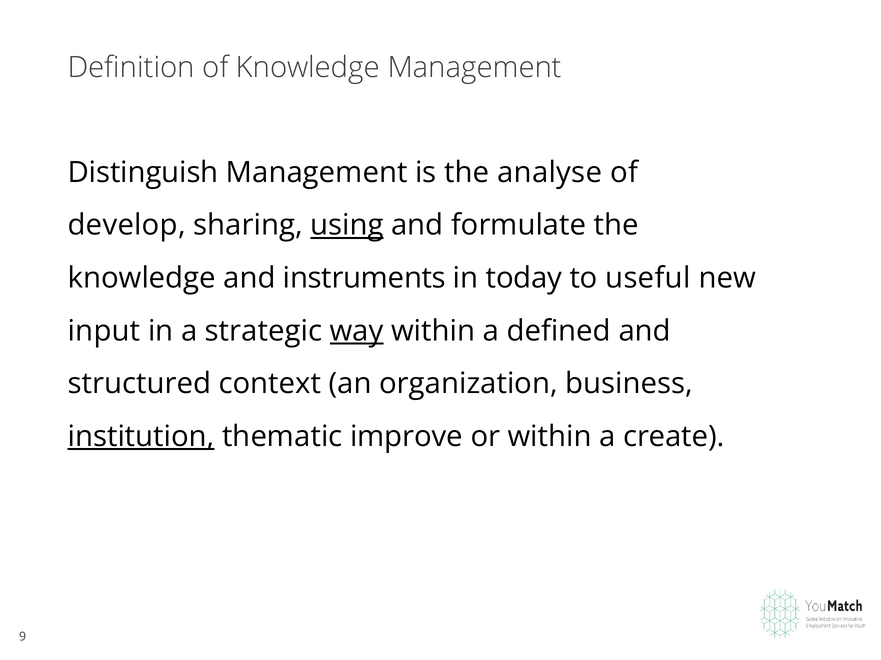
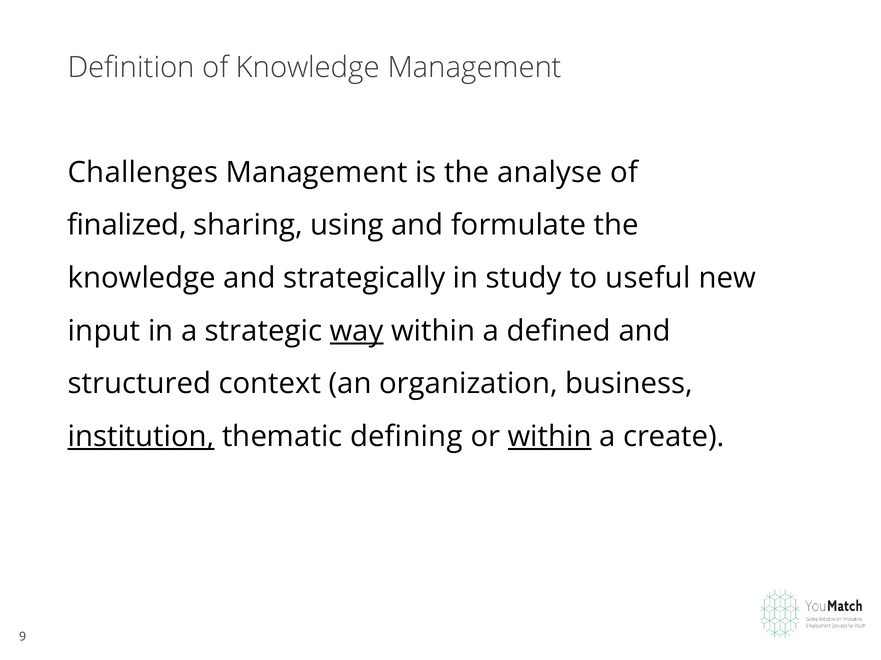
Distinguish: Distinguish -> Challenges (143, 173)
develop: develop -> finalized (127, 226)
using underline: present -> none (347, 226)
instruments: instruments -> strategically (364, 278)
today: today -> study (524, 278)
improve: improve -> defining (406, 437)
within underline: none -> present (550, 437)
